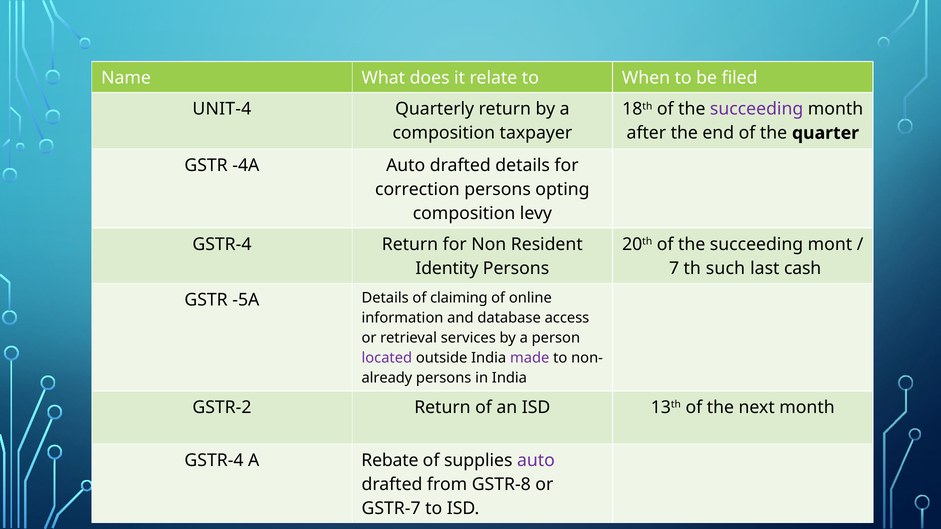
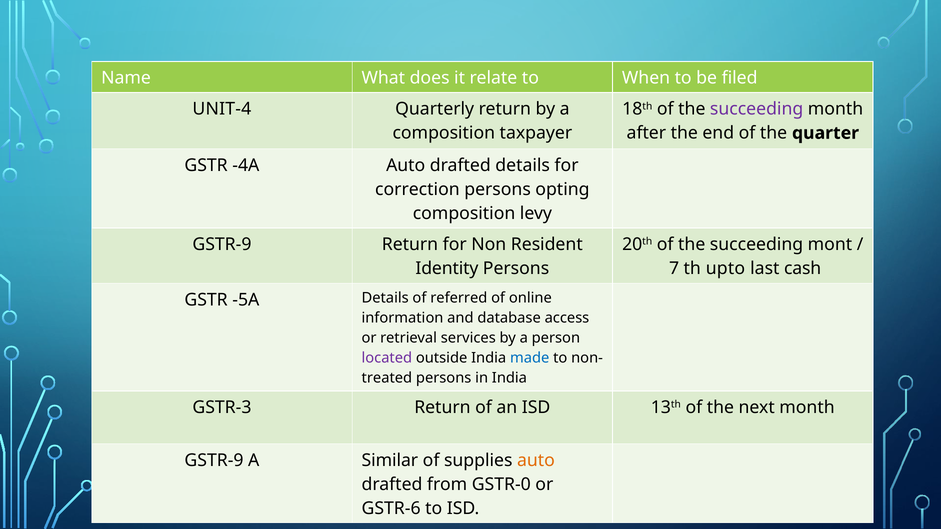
GSTR-4: GSTR-4 -> GSTR-9 (222, 245)
such: such -> upto (725, 269)
claiming: claiming -> referred (459, 298)
made colour: purple -> blue (530, 358)
already: already -> treated (387, 378)
GSTR-2: GSTR-2 -> GSTR-3 (222, 408)
GSTR-4: GSTR-4 -> GSTR-9 (214, 460)
Rebate: Rebate -> Similar (390, 460)
auto colour: purple -> orange (536, 460)
GSTR-8: GSTR-8 -> GSTR-0 (501, 484)
GSTR-7: GSTR-7 -> GSTR-6 (391, 508)
